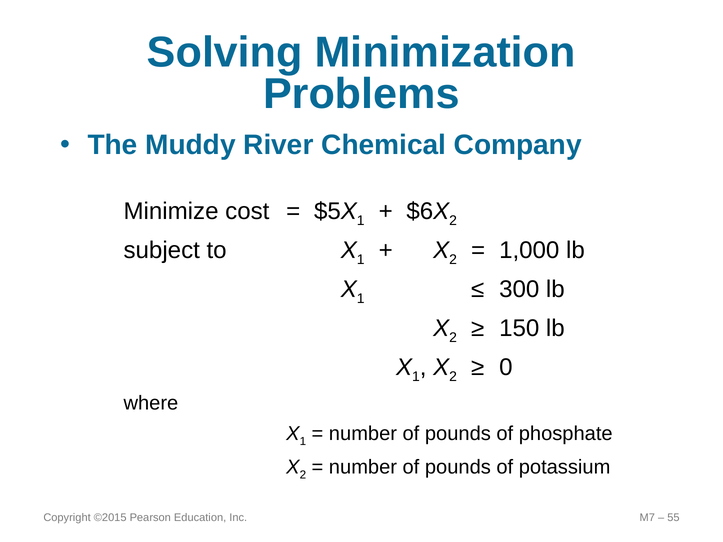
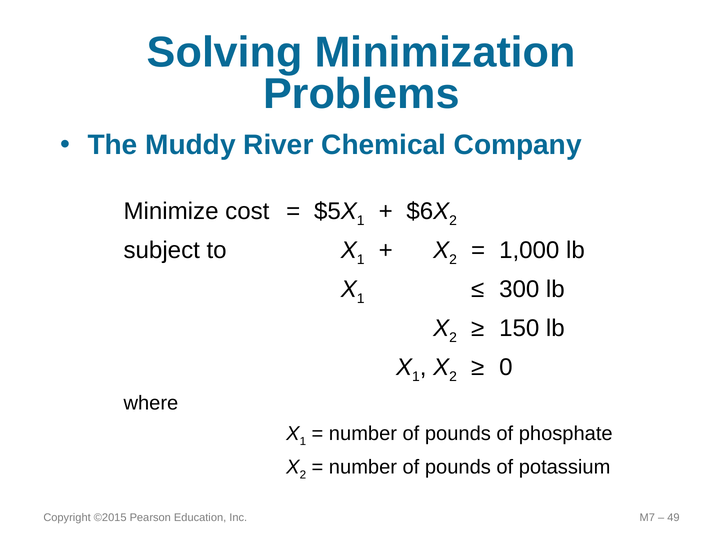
55: 55 -> 49 (673, 518)
